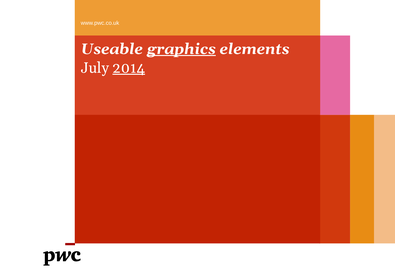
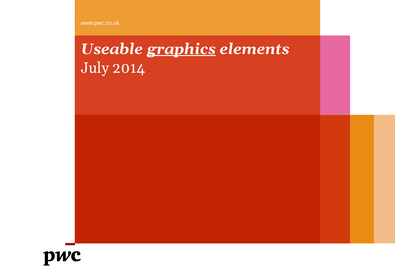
2014 underline: present -> none (129, 68)
